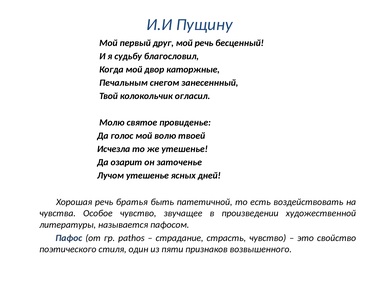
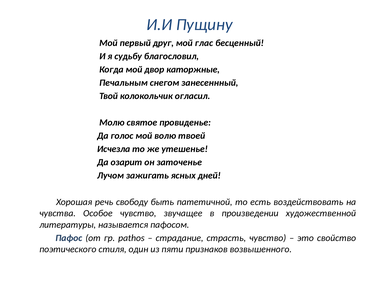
мой речь: речь -> глас (204, 43)
Лучом утешенье: утешенье -> зажигать (147, 176)
братья: братья -> свободу (132, 202)
